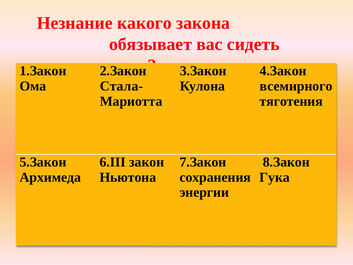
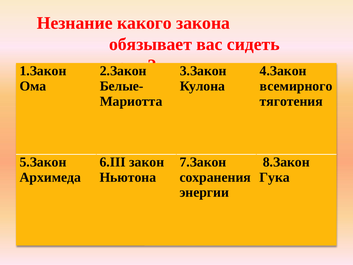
Стала-: Стала- -> Белые- (122, 86)
